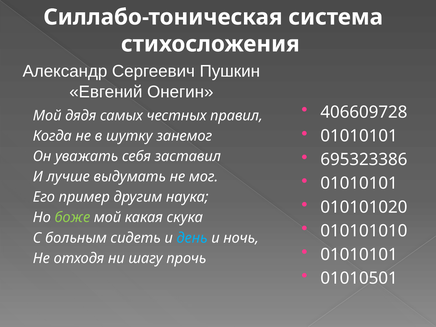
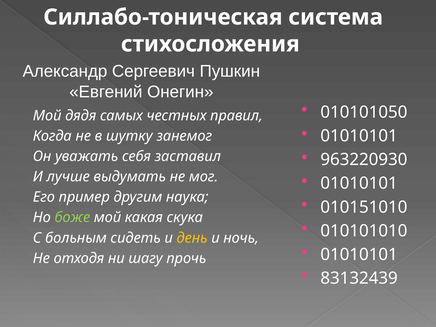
406609728: 406609728 -> 010101050 (364, 112)
695323386: 695323386 -> 963220930 (364, 160)
010101020: 010101020 -> 010151010 (364, 207)
день colour: light blue -> yellow (192, 238)
01010501: 01010501 -> 83132439 (359, 278)
